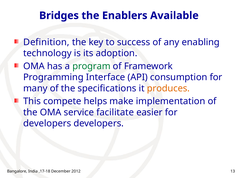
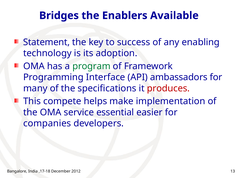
Definition: Definition -> Statement (46, 42)
consumption: consumption -> ambassadors (179, 77)
produces colour: orange -> red (168, 89)
facilitate: facilitate -> essential (115, 113)
developers: developers -> companies (47, 124)
